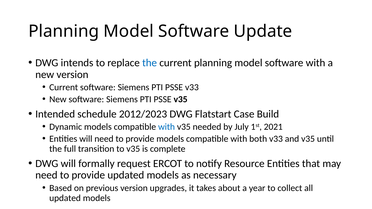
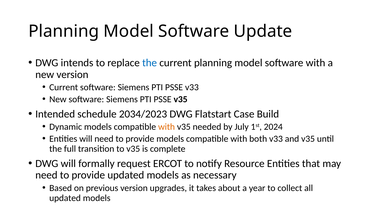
2012/2023: 2012/2023 -> 2034/2023 (143, 114)
with colour: blue -> orange (167, 127)
2021: 2021 -> 2024 (273, 127)
